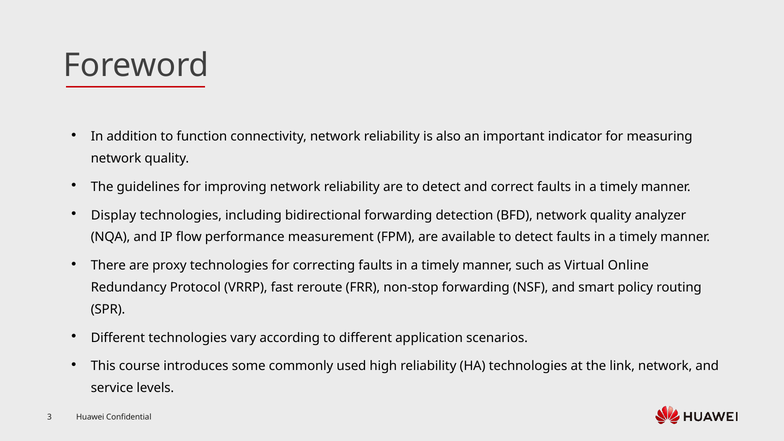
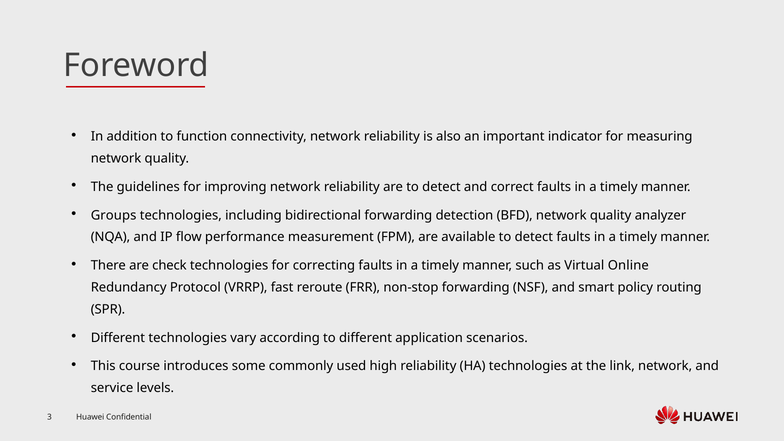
Display: Display -> Groups (114, 215)
proxy: proxy -> check (169, 265)
